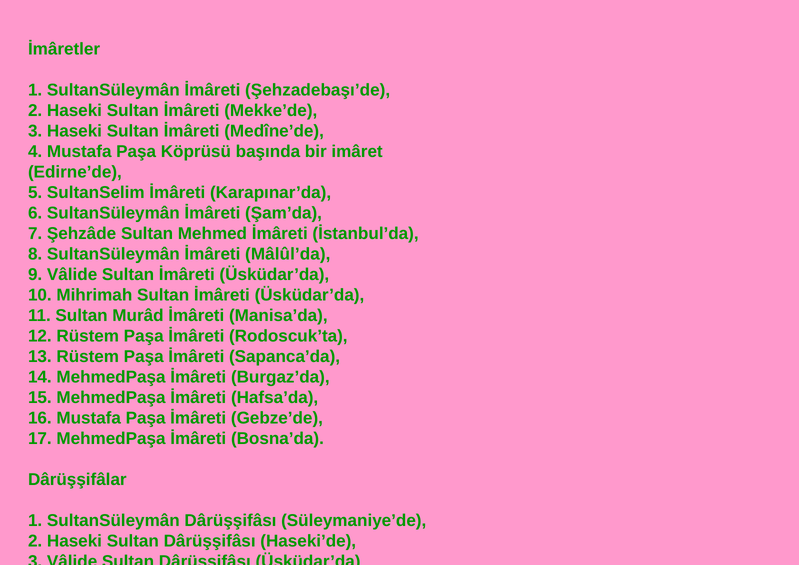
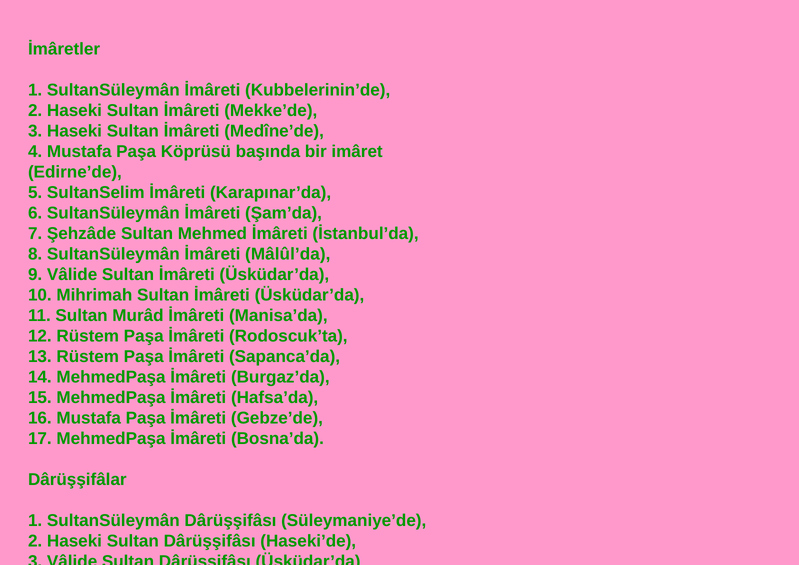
Şehzadebaşı’de: Şehzadebaşı’de -> Kubbelerinin’de (318, 90)
